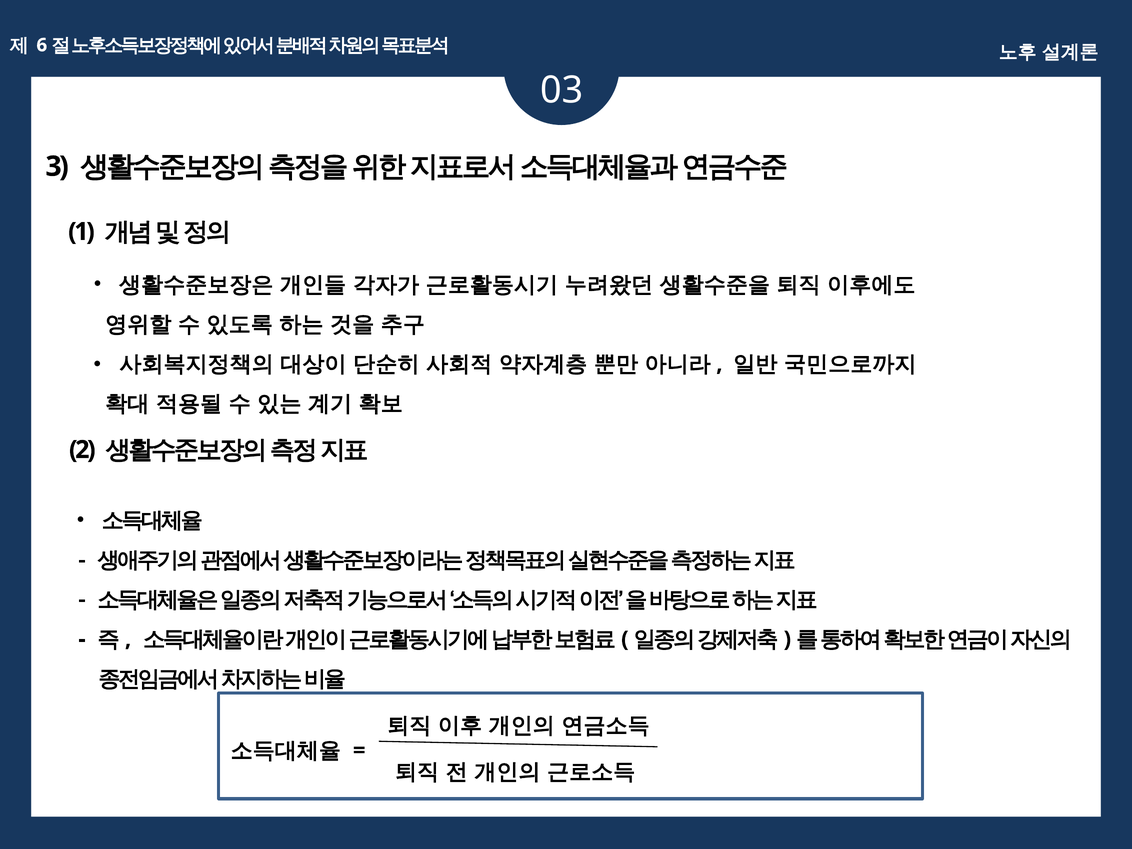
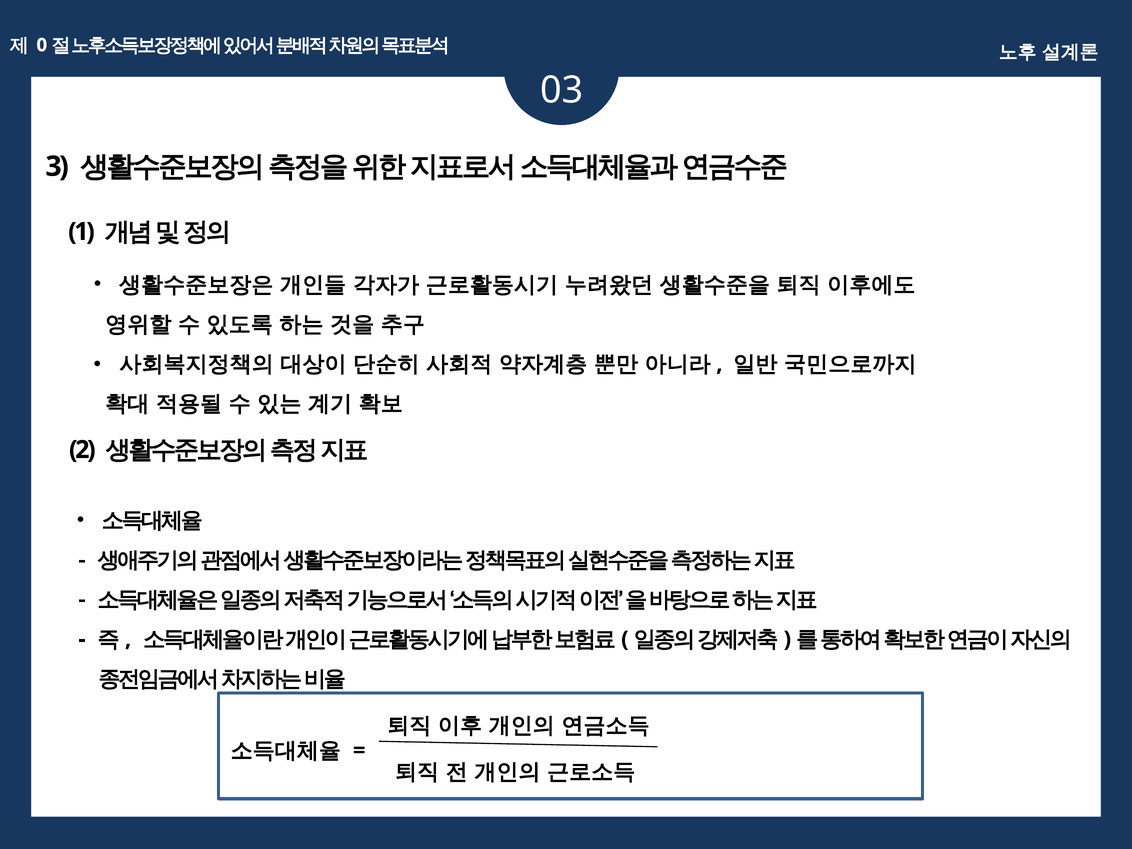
6: 6 -> 0 (42, 45)
